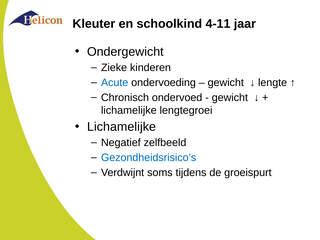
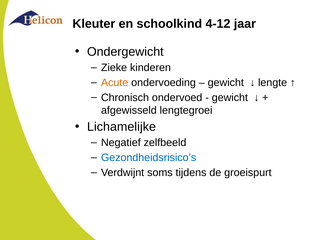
4-11: 4-11 -> 4-12 (218, 24)
Acute colour: blue -> orange (115, 83)
lichamelijke: lichamelijke -> afgewisseld (129, 110)
